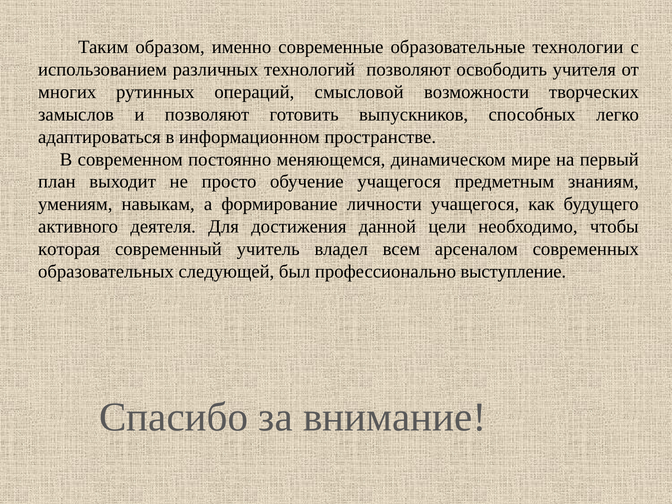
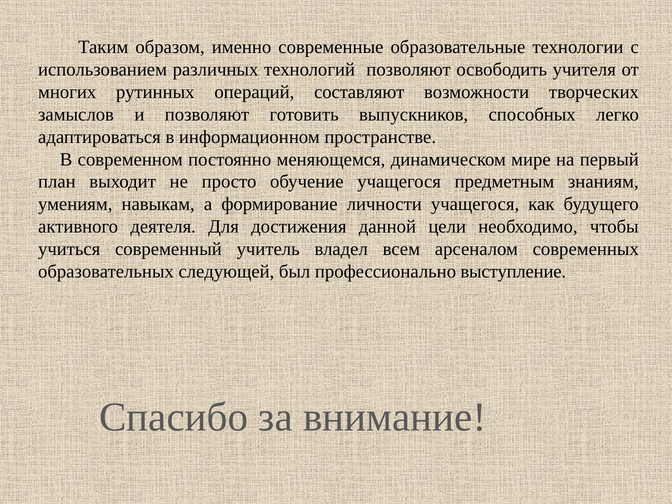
смысловой: смысловой -> составляют (359, 92)
которая: которая -> учиться (69, 249)
